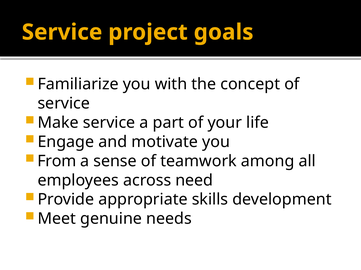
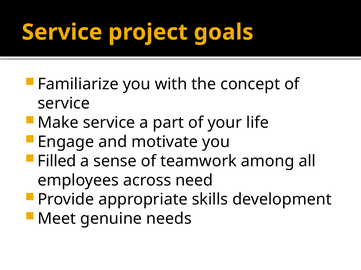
From: From -> Filled (57, 161)
